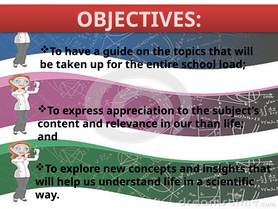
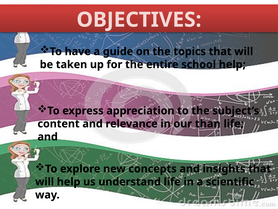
school load: load -> help (232, 64)
